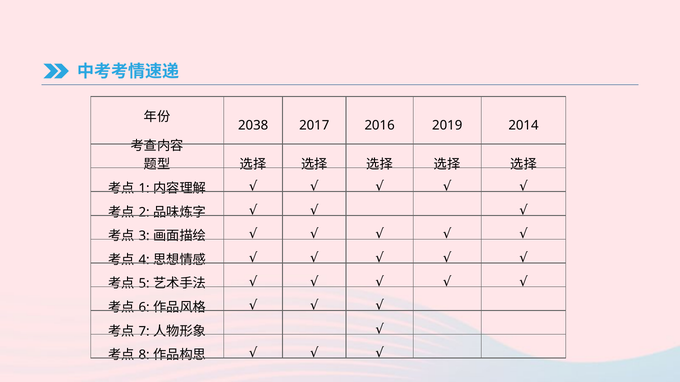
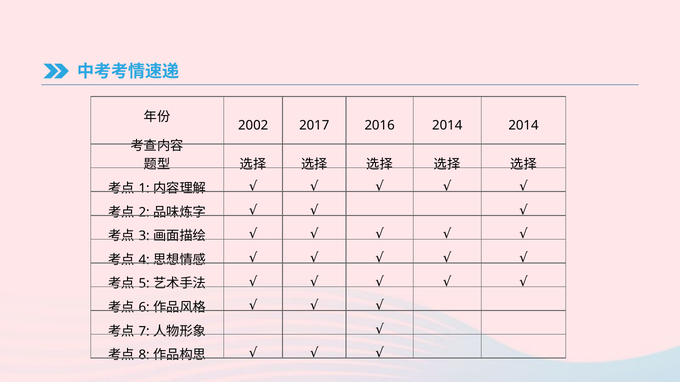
2038: 2038 -> 2002 (253, 126)
2016 2019: 2019 -> 2014 (447, 126)
